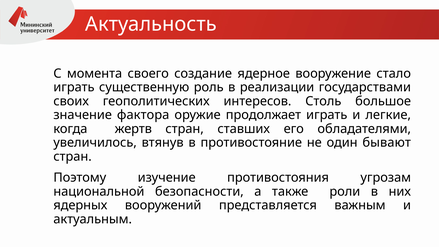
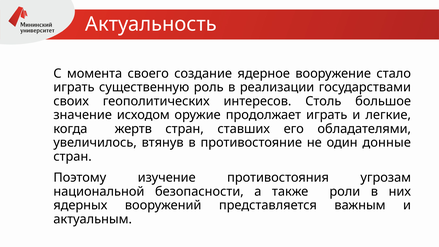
фактора: фактора -> исходом (143, 115)
бывают: бывают -> донные (387, 143)
